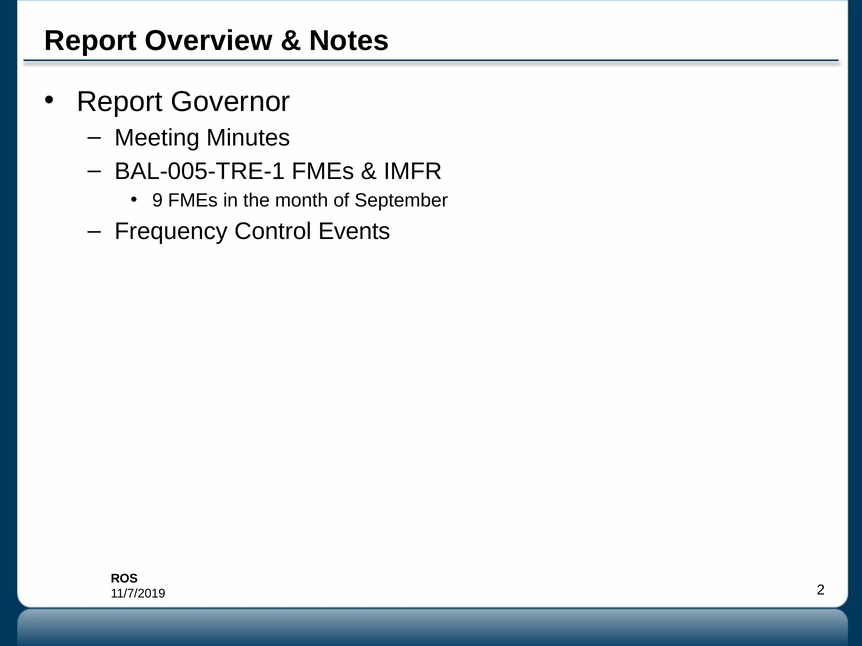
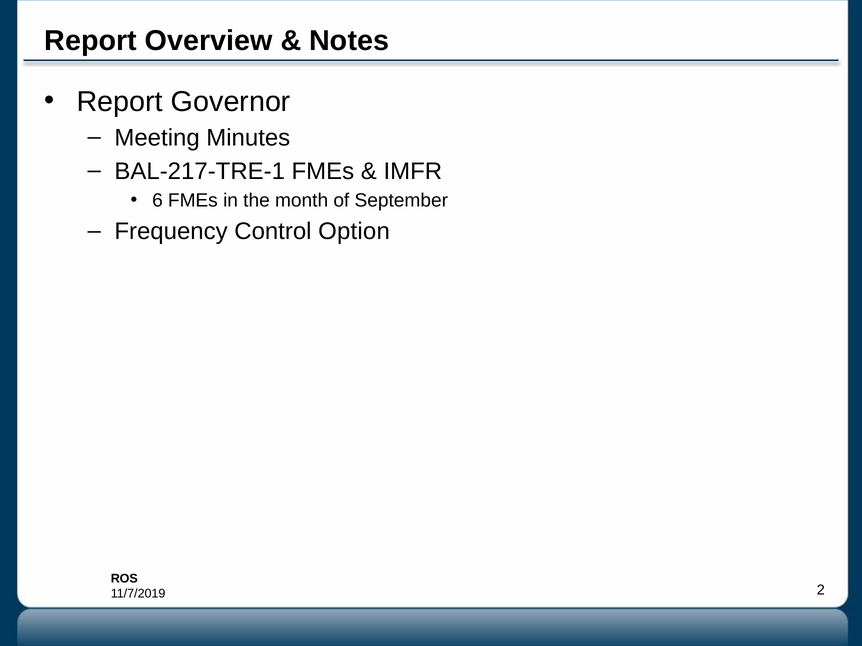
BAL-005-TRE-1: BAL-005-TRE-1 -> BAL-217-TRE-1 (200, 171)
9: 9 -> 6 (157, 201)
Events: Events -> Option (354, 232)
